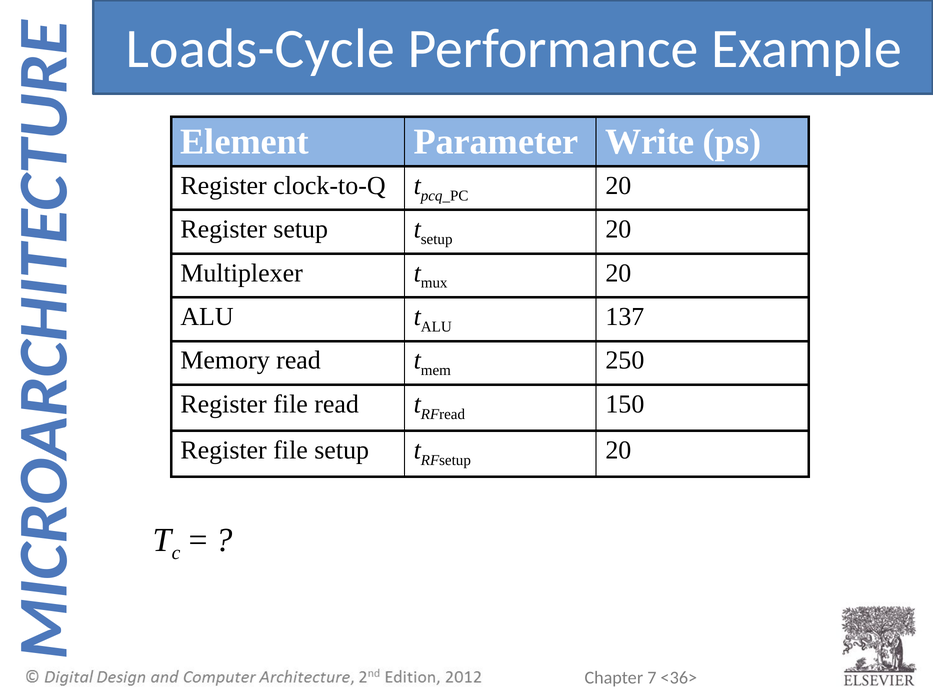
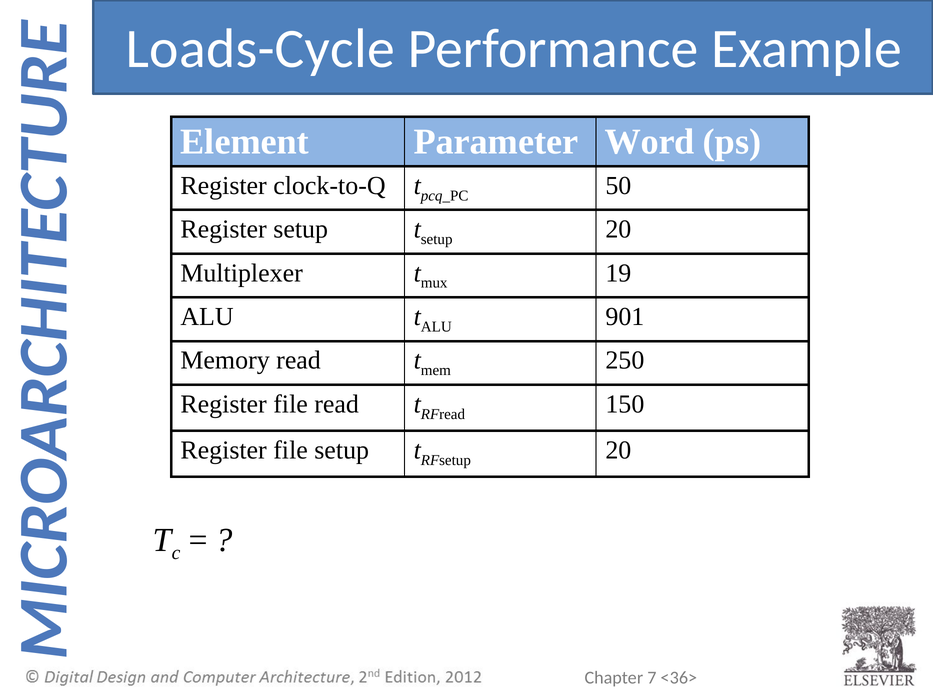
Write: Write -> Word (650, 142)
20: 20 -> 50 (618, 185)
20: 20 -> 19 (618, 273)
137: 137 -> 901 (625, 317)
